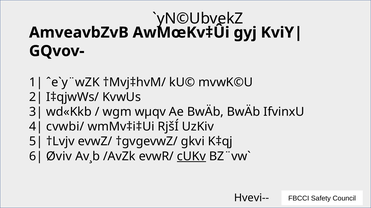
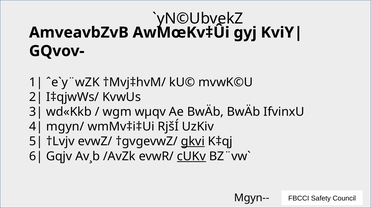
cvwbi/: cvwbi/ -> mgyn/ (65, 127)
gkvi underline: none -> present (193, 142)
Øviv: Øviv -> Gqjv (59, 157)
Hvevi--: Hvevi-- -> Mgyn-- (252, 198)
